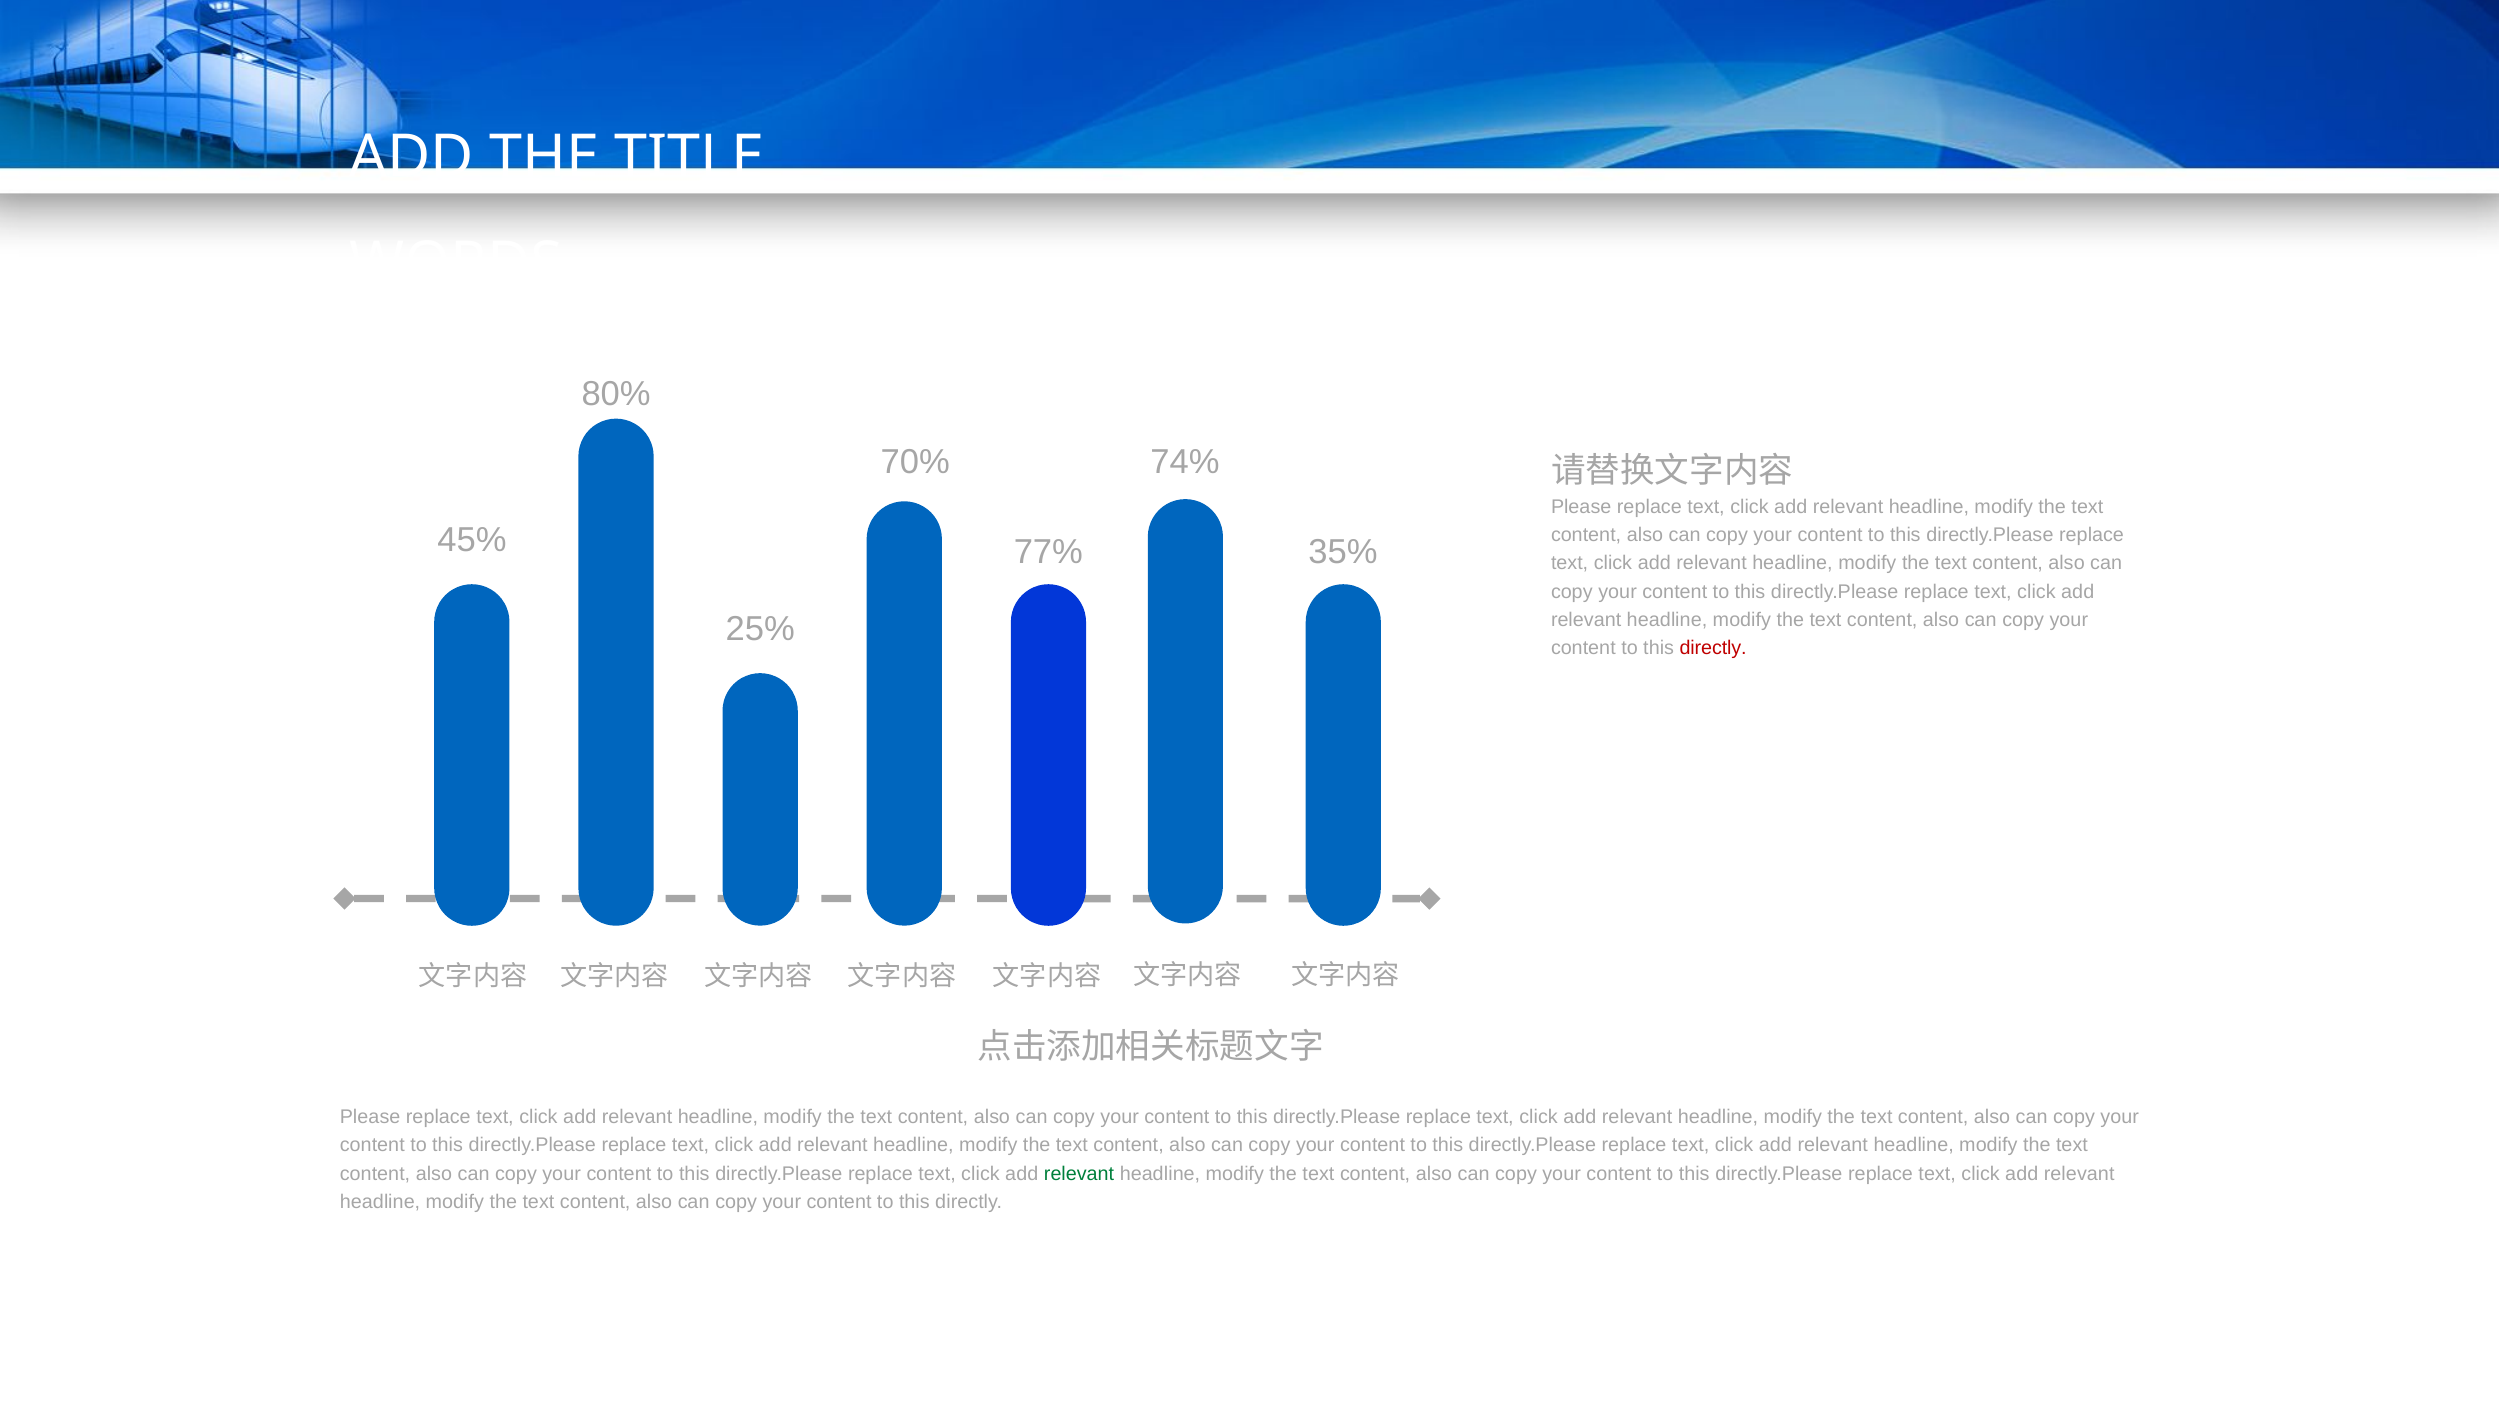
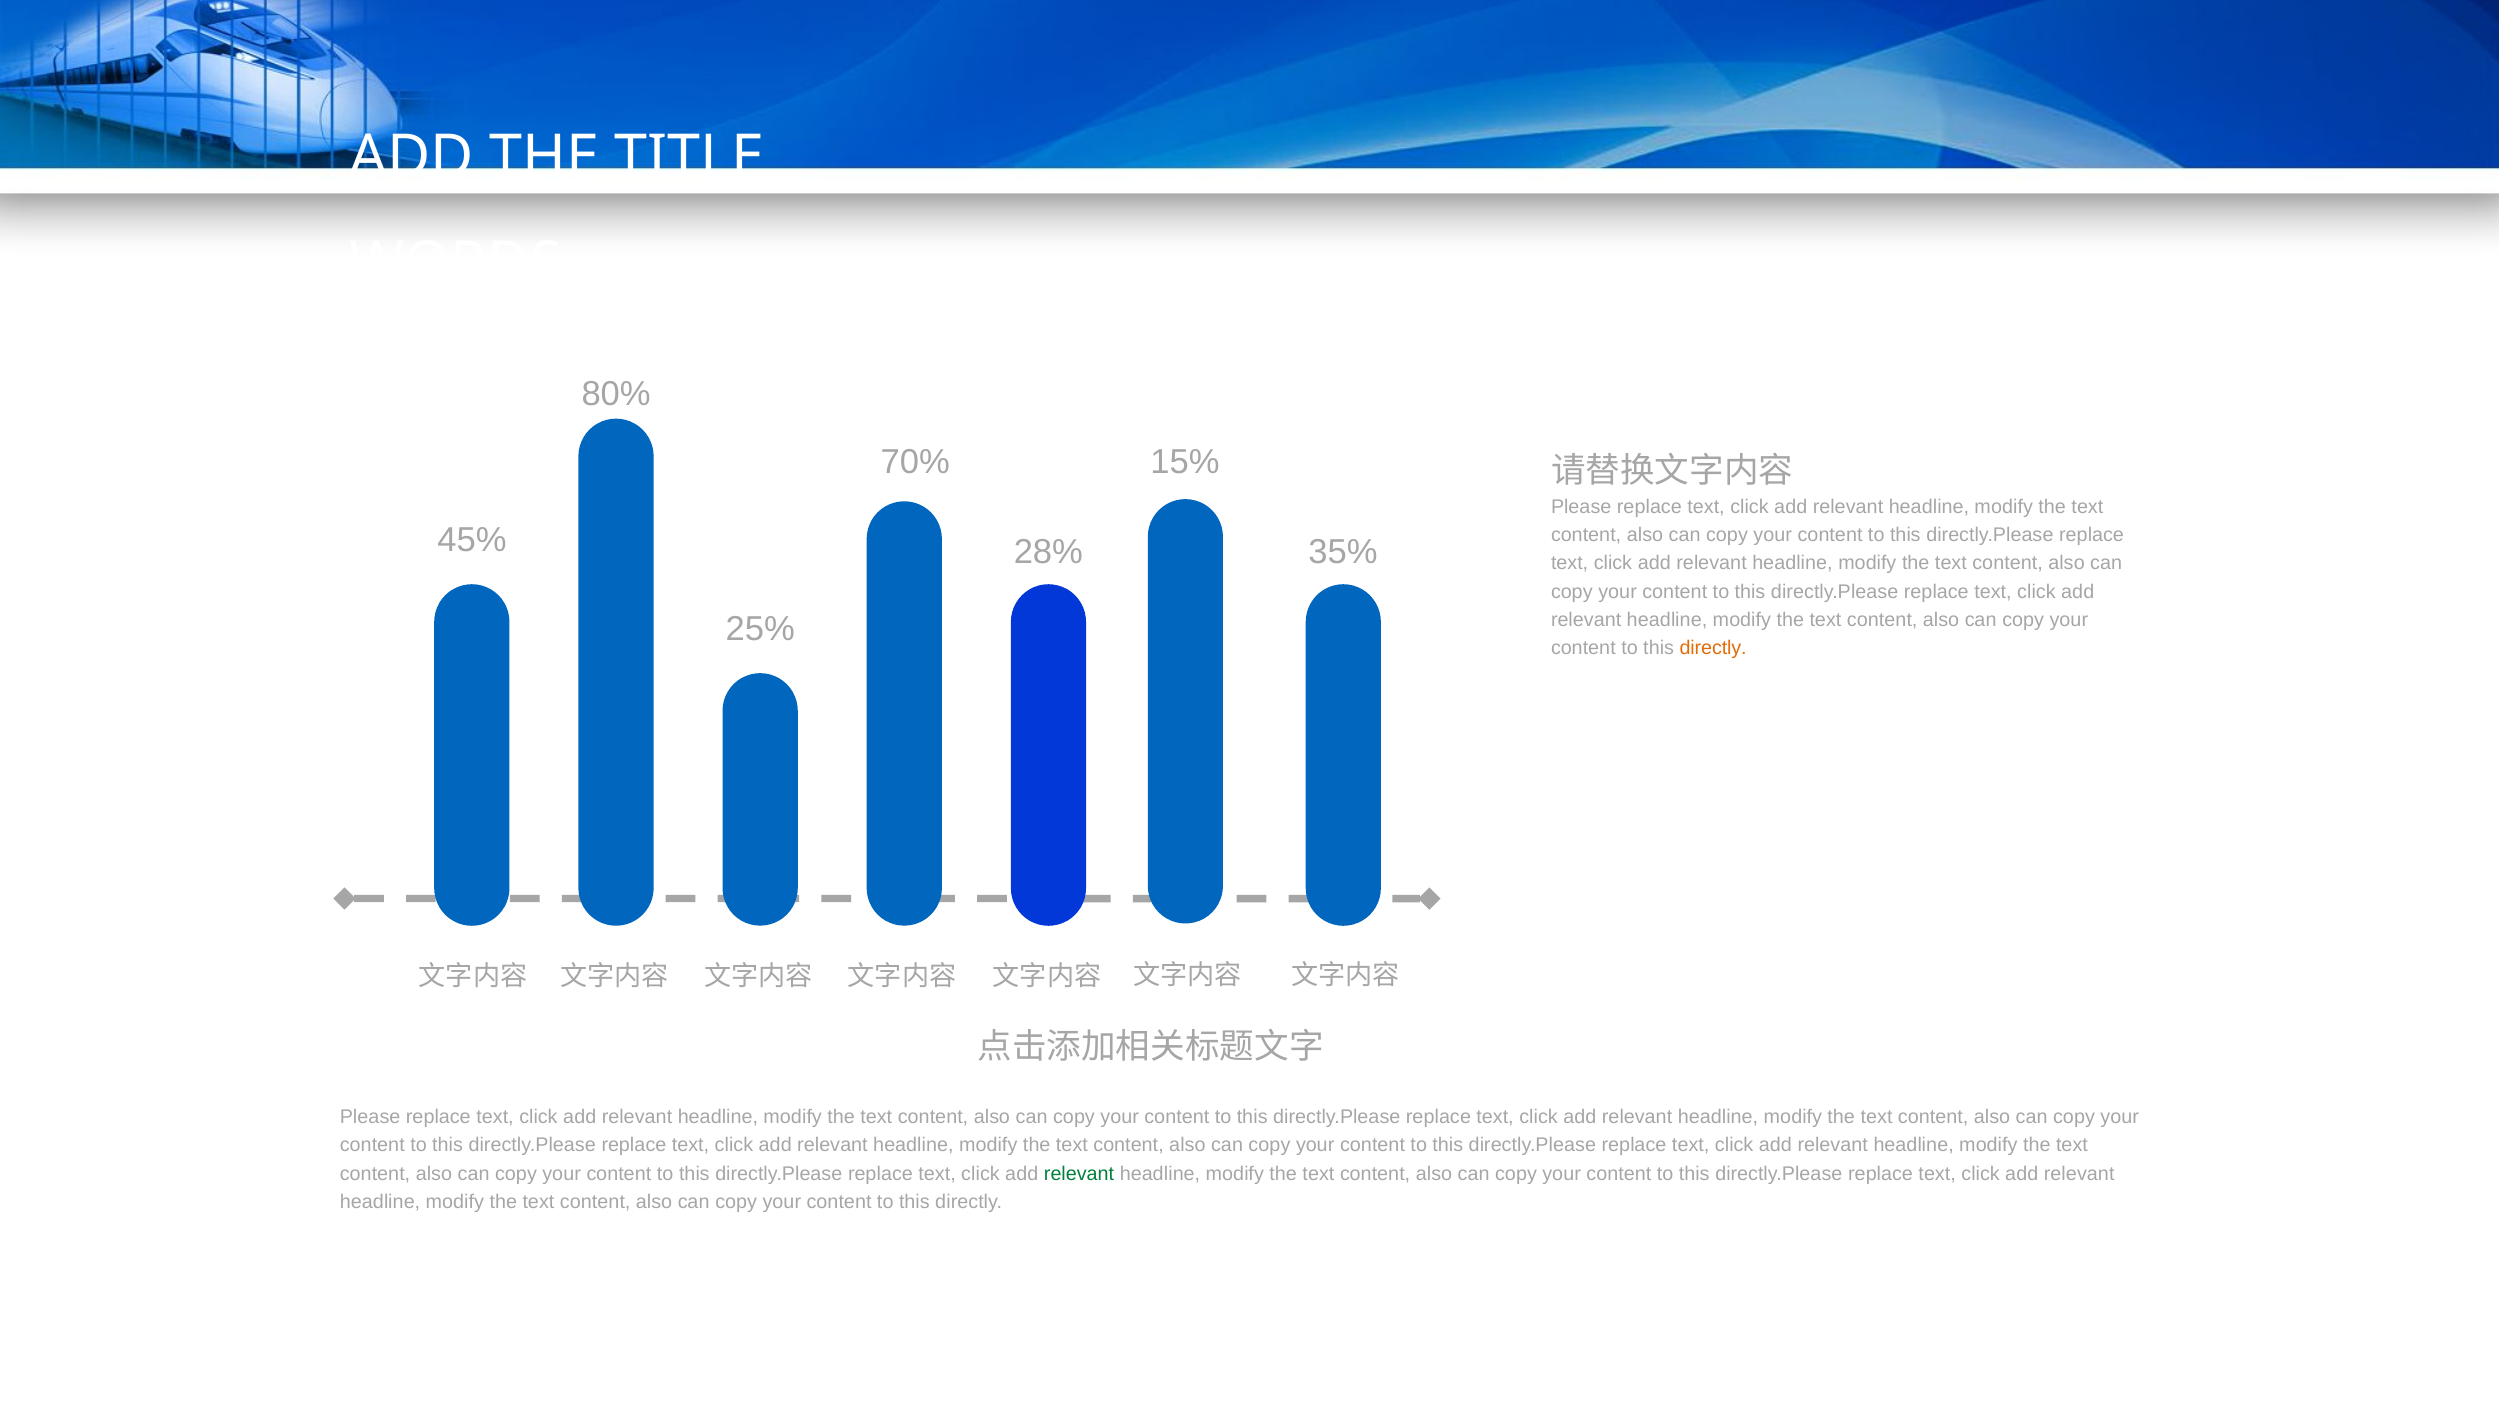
74%: 74% -> 15% (1185, 462)
77%: 77% -> 28% (1048, 552)
directly colour: red -> orange (1713, 648)
